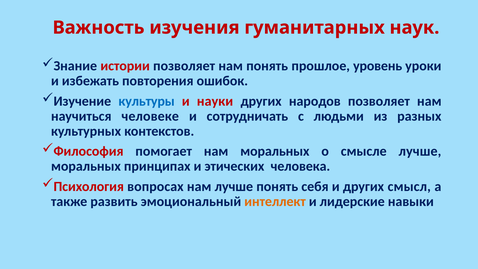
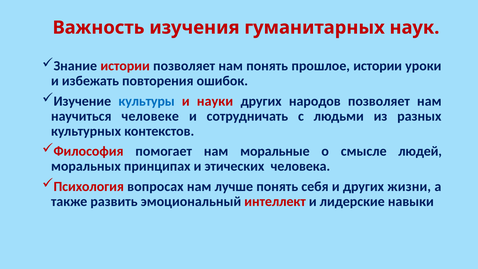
прошлое уровень: уровень -> истории (378, 66)
нам моральных: моральных -> моральные (275, 151)
смысле лучше: лучше -> людей (420, 151)
смысл: смысл -> жизни (409, 186)
интеллект colour: orange -> red (275, 201)
